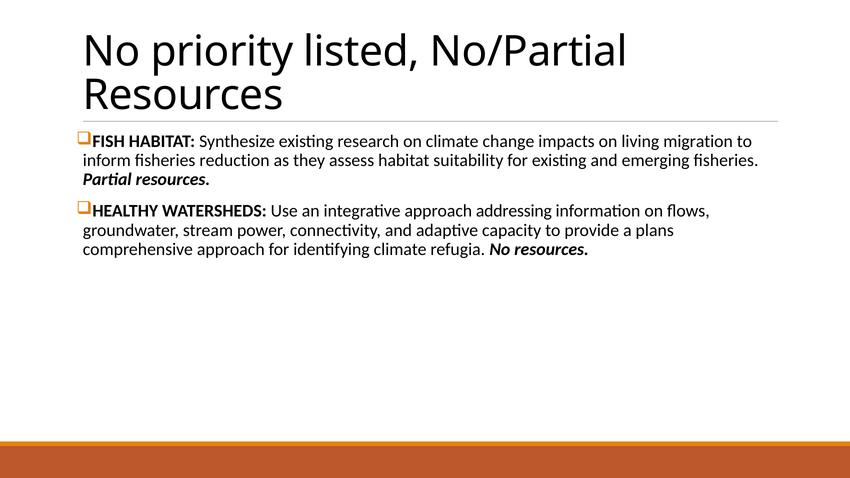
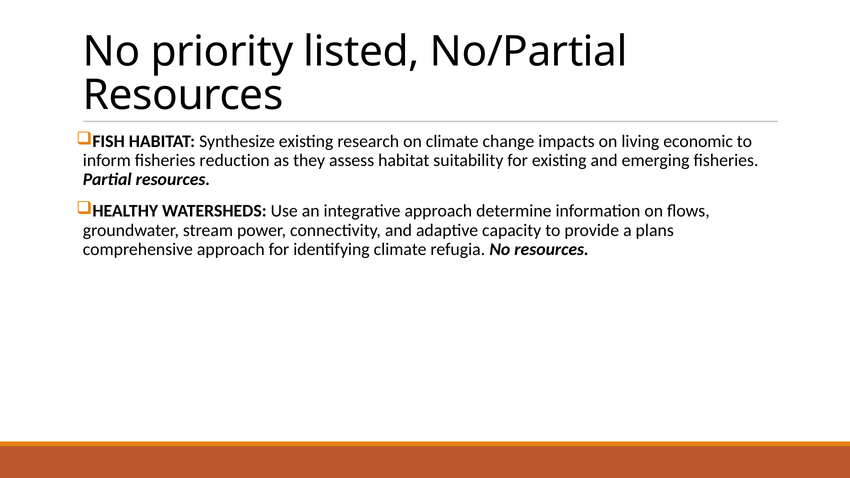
migration: migration -> economic (698, 141)
addressing: addressing -> determine (514, 211)
